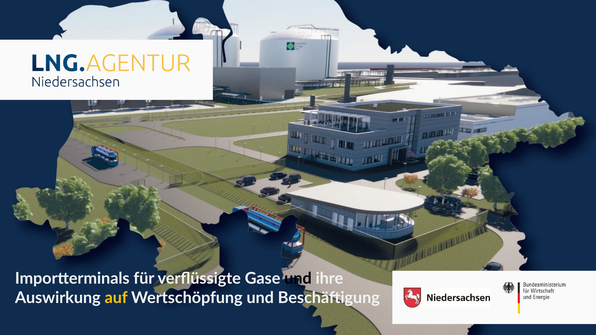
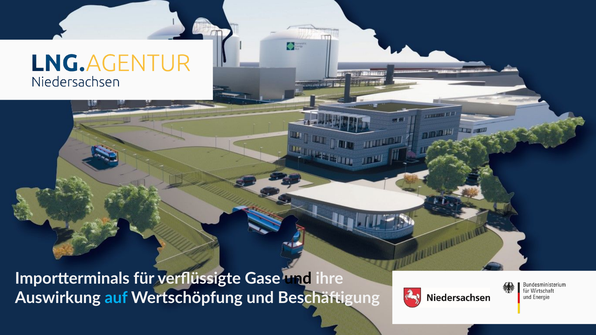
auf colour: yellow -> light blue (116, 298)
